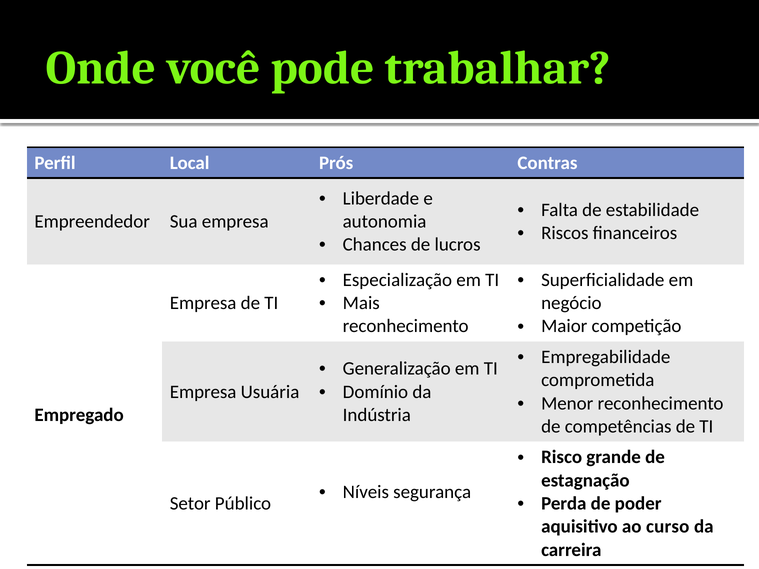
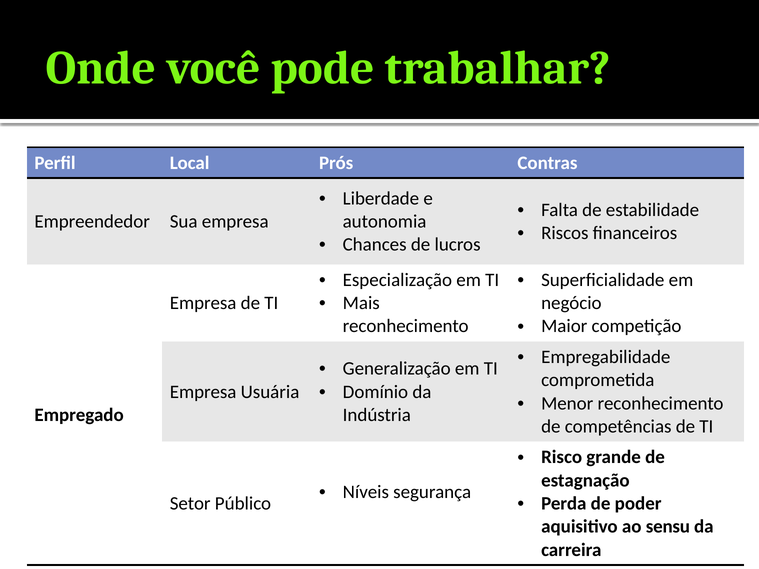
curso: curso -> sensu (668, 527)
